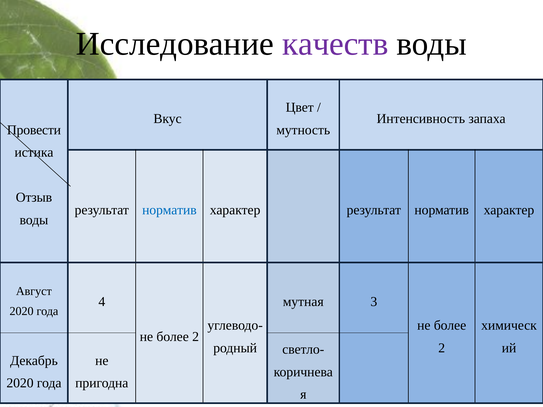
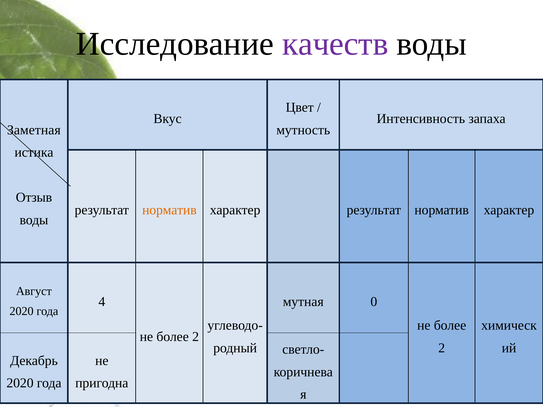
Провести: Провести -> Заметная (34, 130)
норматив colour: blue -> orange (169, 210)
3: 3 -> 0 (374, 302)
